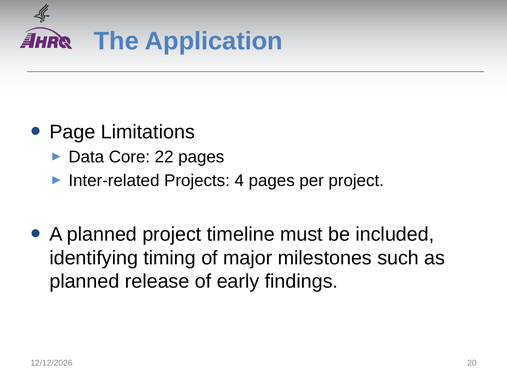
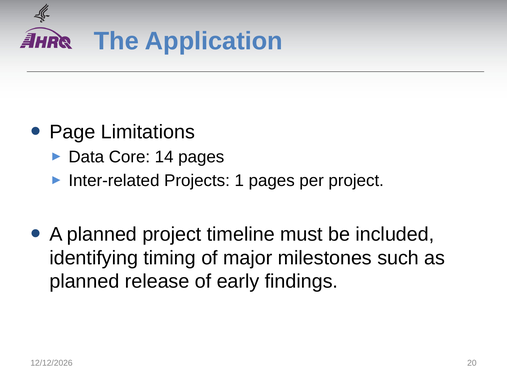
22: 22 -> 14 (164, 157)
4: 4 -> 1 (239, 181)
